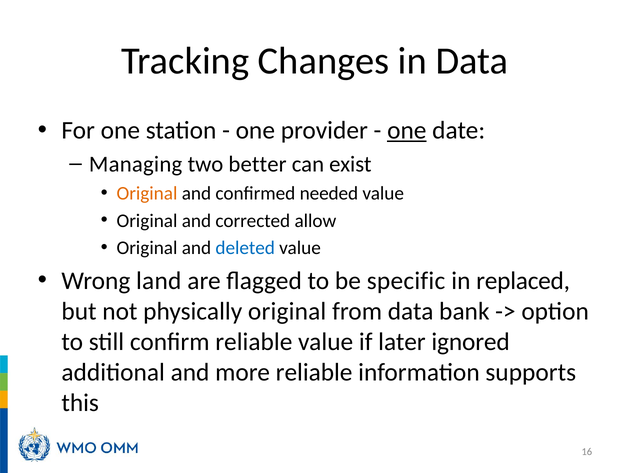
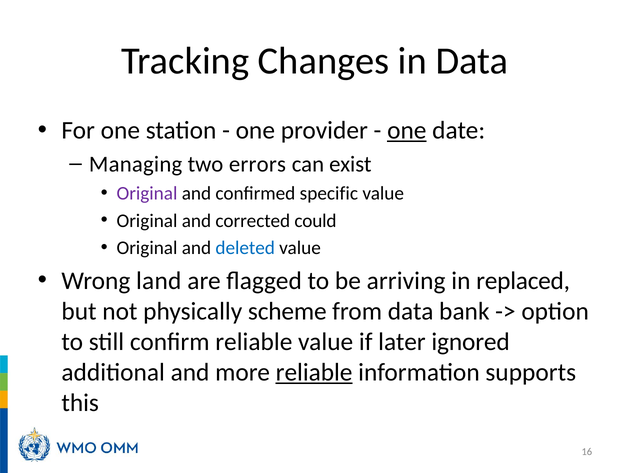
better: better -> errors (257, 164)
Original colour: orange -> purple (147, 193)
needed: needed -> specific (329, 193)
allow: allow -> could (316, 220)
specific: specific -> arriving (406, 281)
physically original: original -> scheme (287, 311)
reliable underline: none -> present (314, 372)
